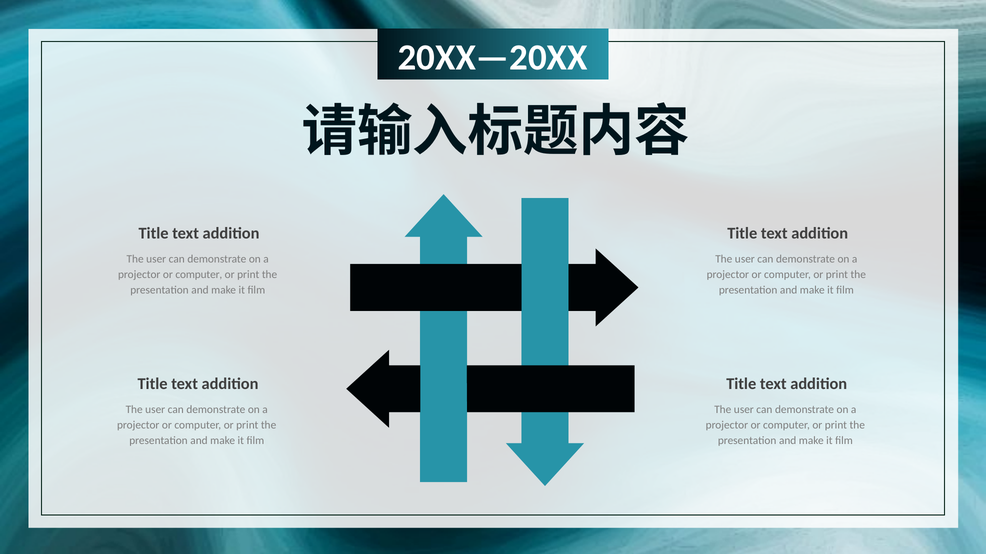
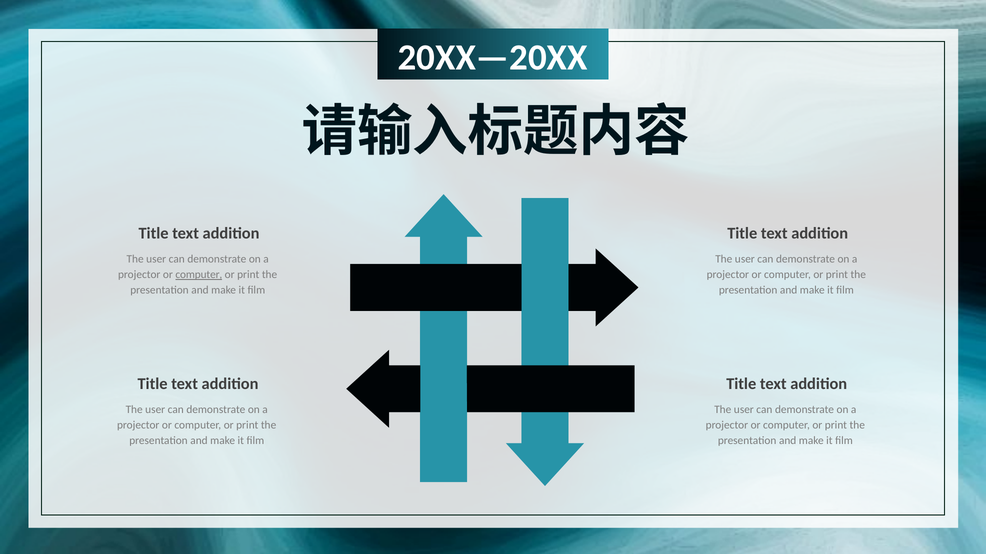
computer underline: none -> present (199, 275)
